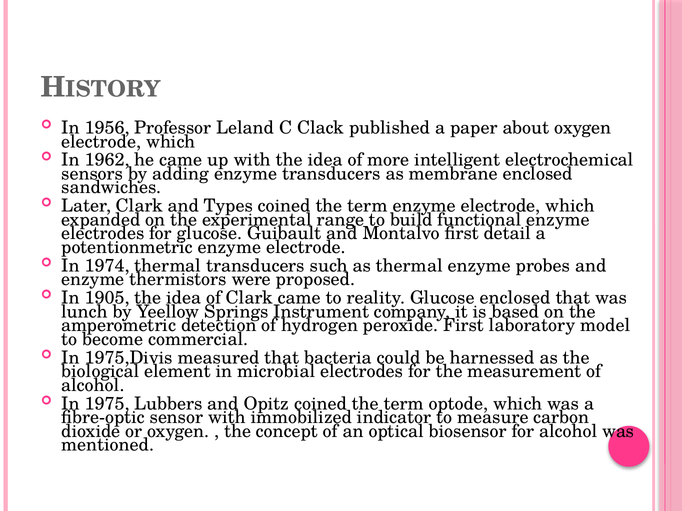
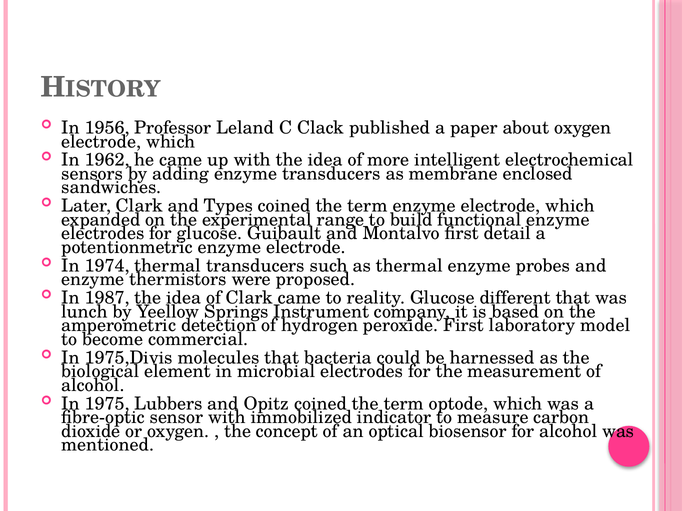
1905: 1905 -> 1987 (107, 298)
Glucose enclosed: enclosed -> different (515, 298)
measured: measured -> molecules (219, 358)
